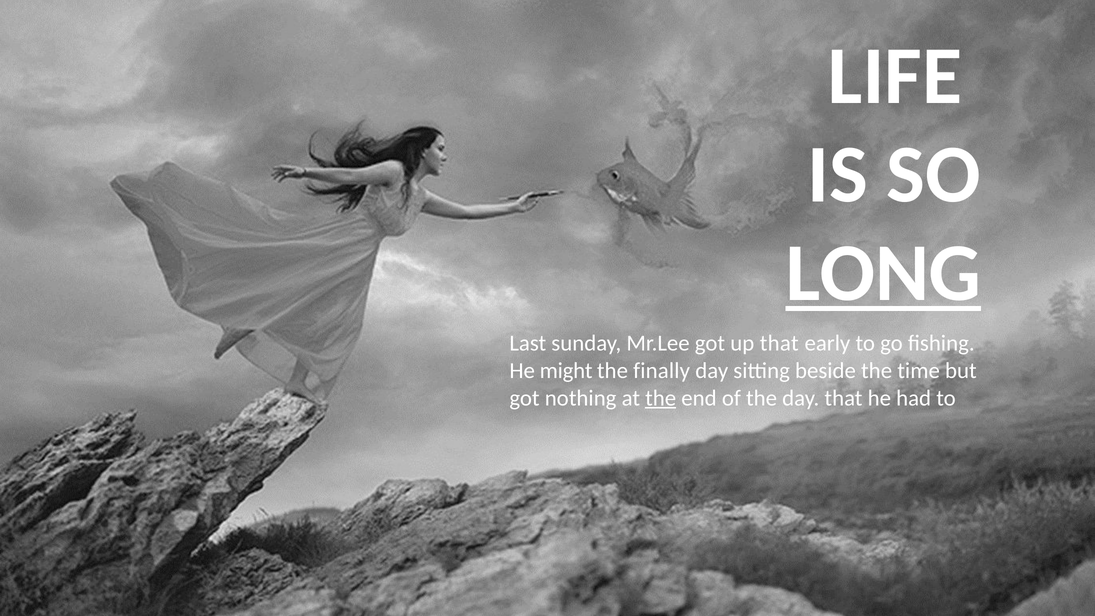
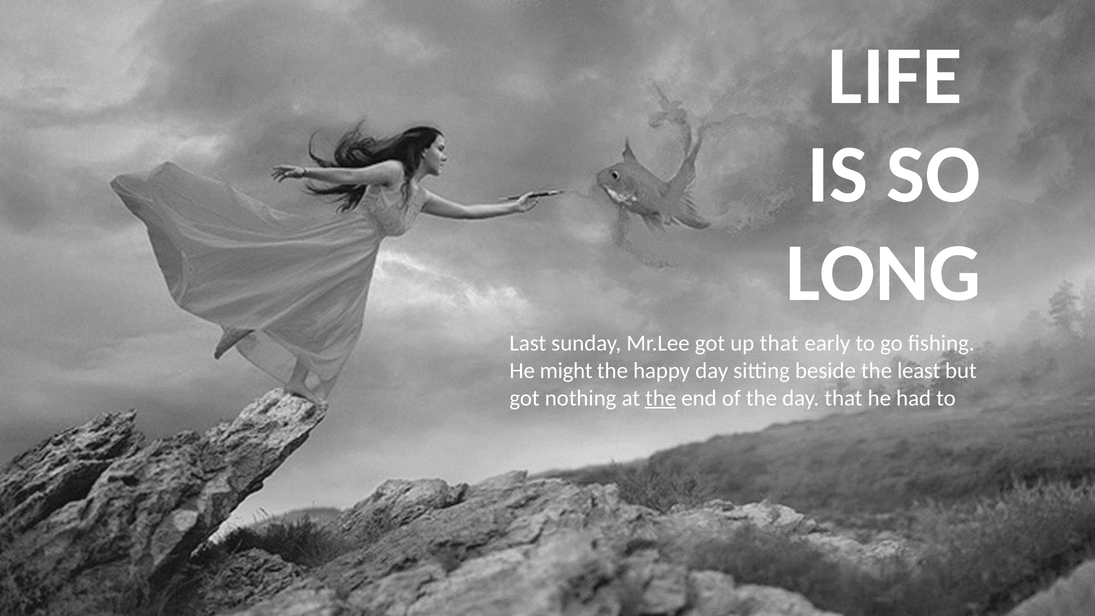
LONG underline: present -> none (883, 273)
finally: finally -> happy (662, 371)
time: time -> least (919, 371)
